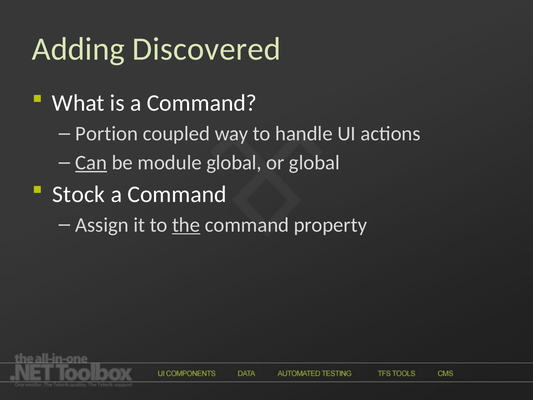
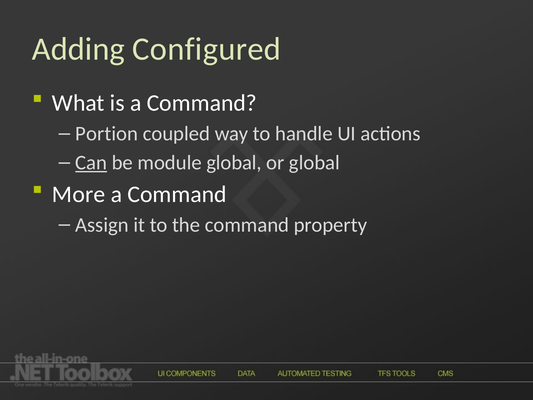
Discovered: Discovered -> Configured (207, 49)
Stock: Stock -> More (79, 194)
the underline: present -> none (186, 225)
